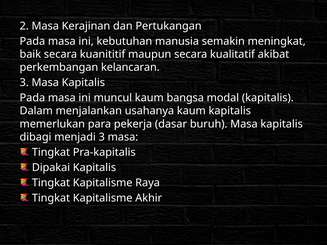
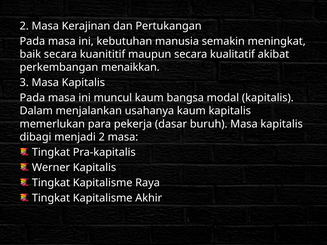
kelancaran: kelancaran -> menaikkan (130, 67)
menjadi 3: 3 -> 2 (102, 137)
Dipakai: Dipakai -> Werner (51, 168)
